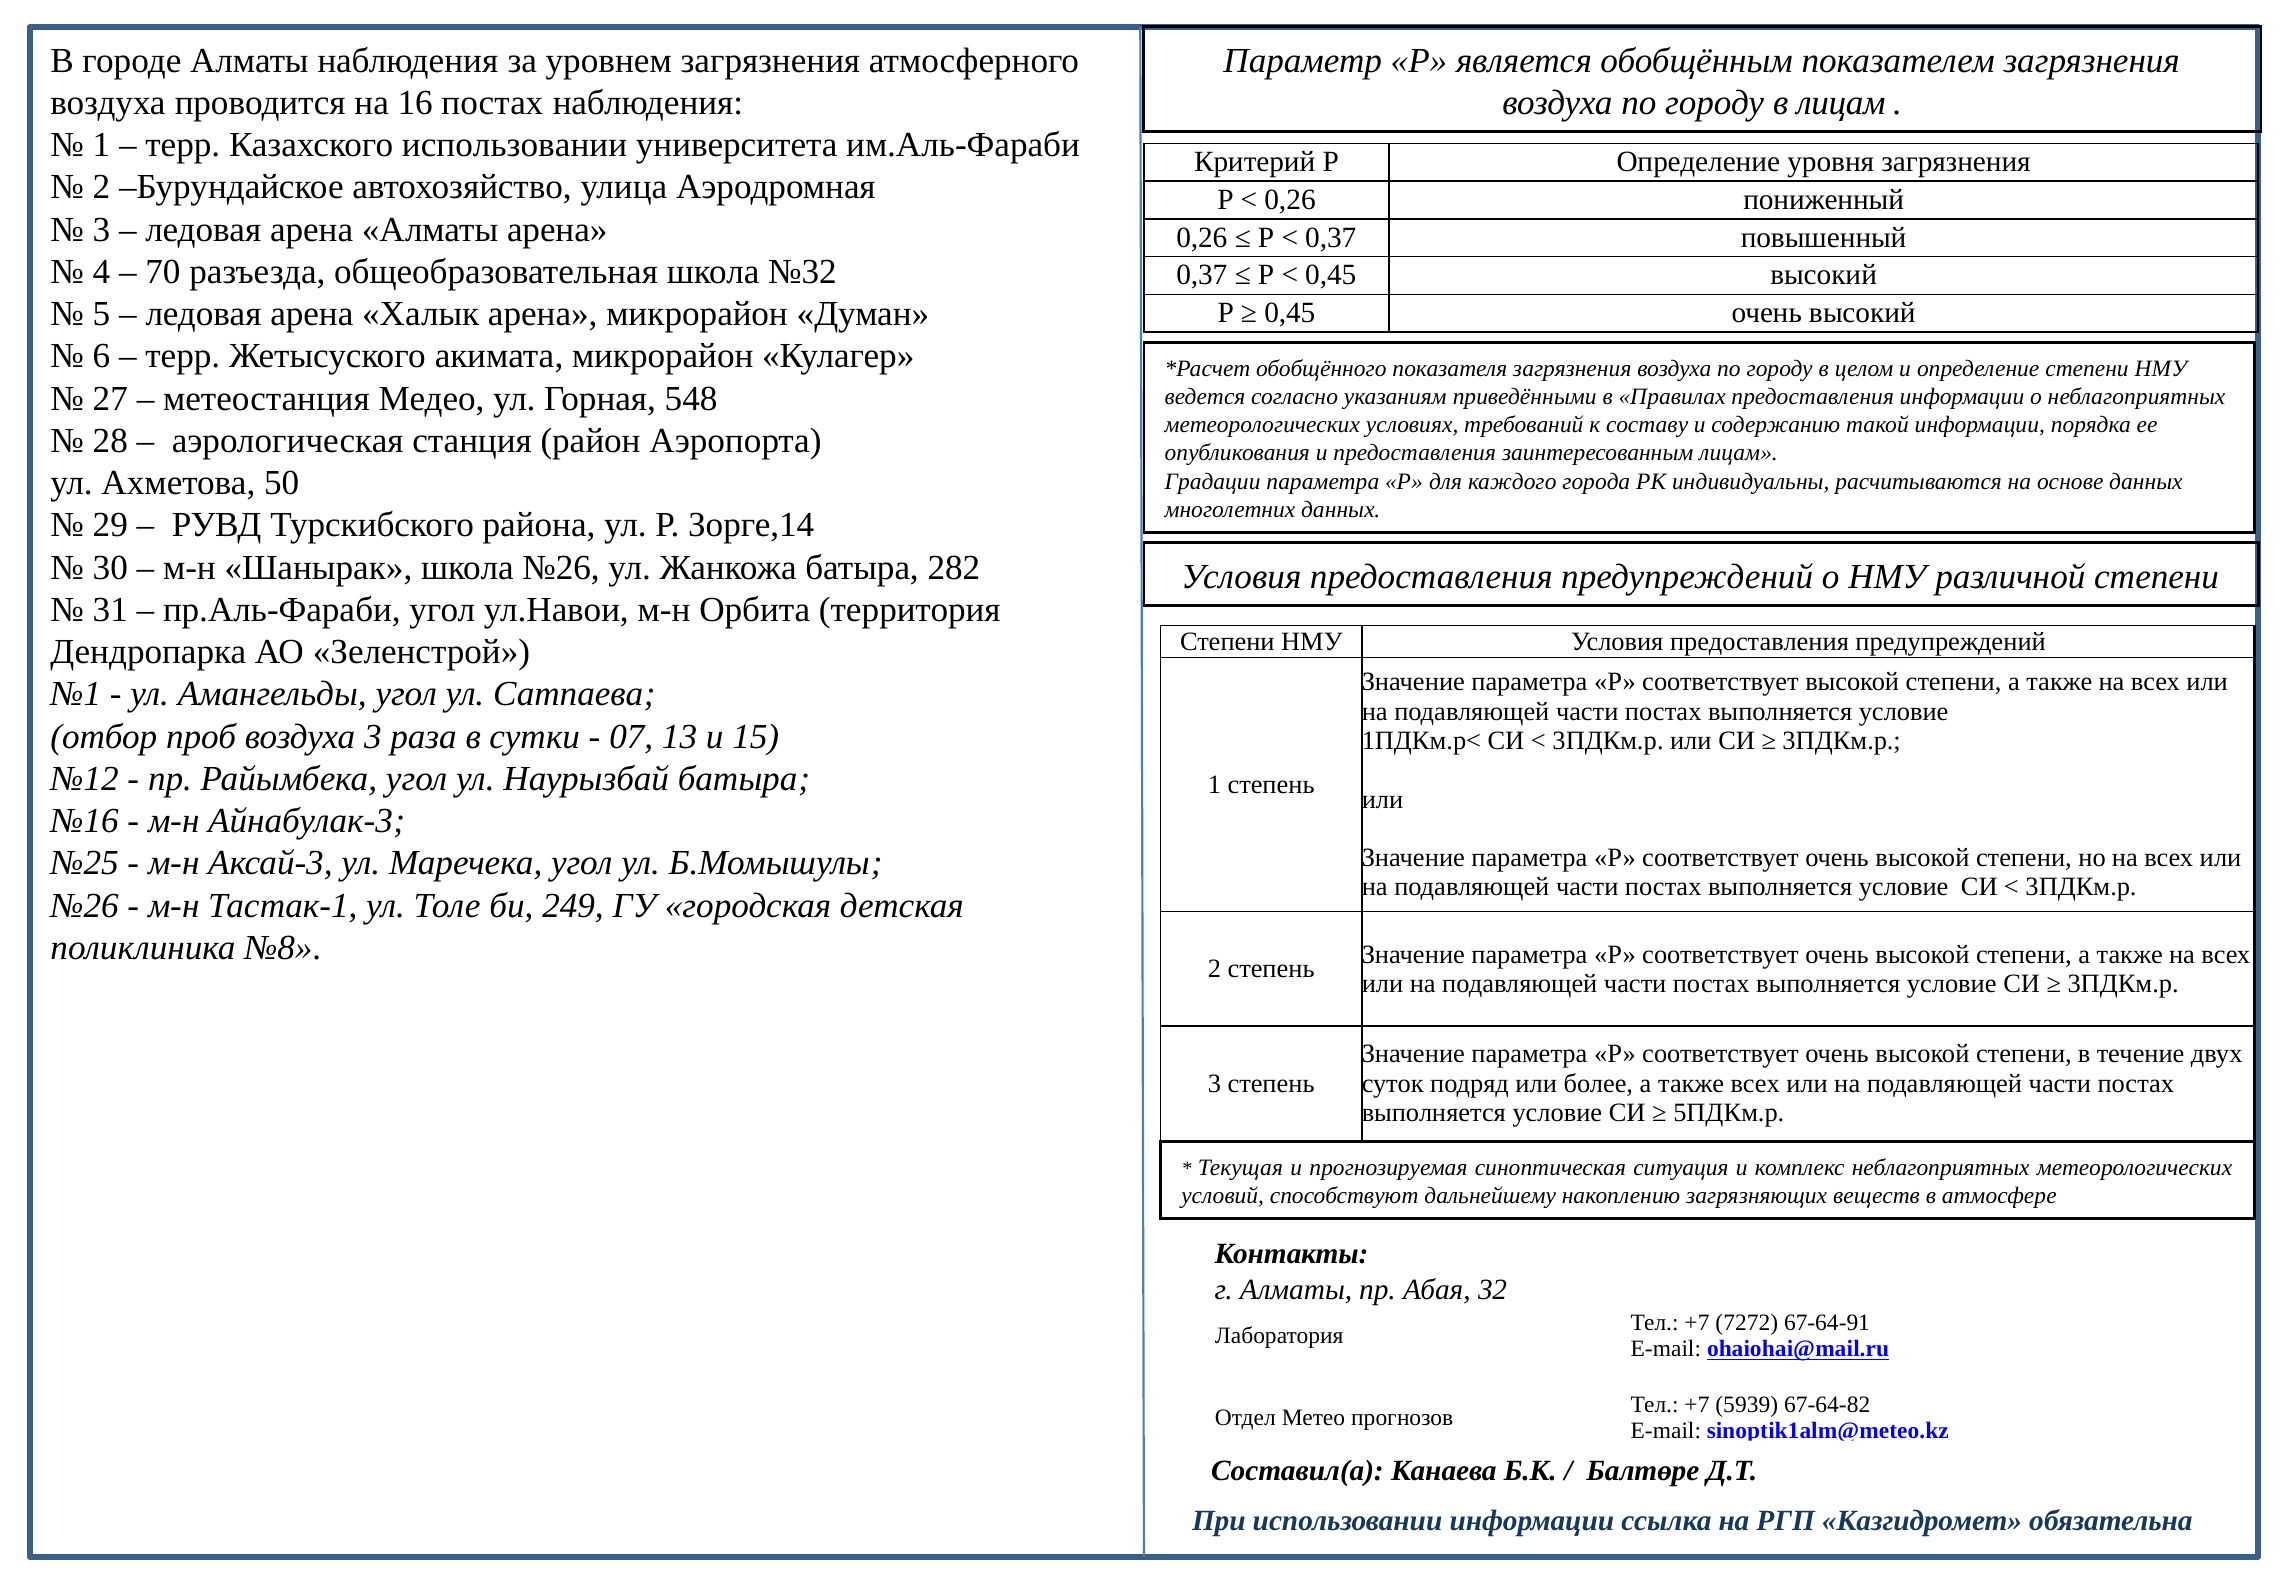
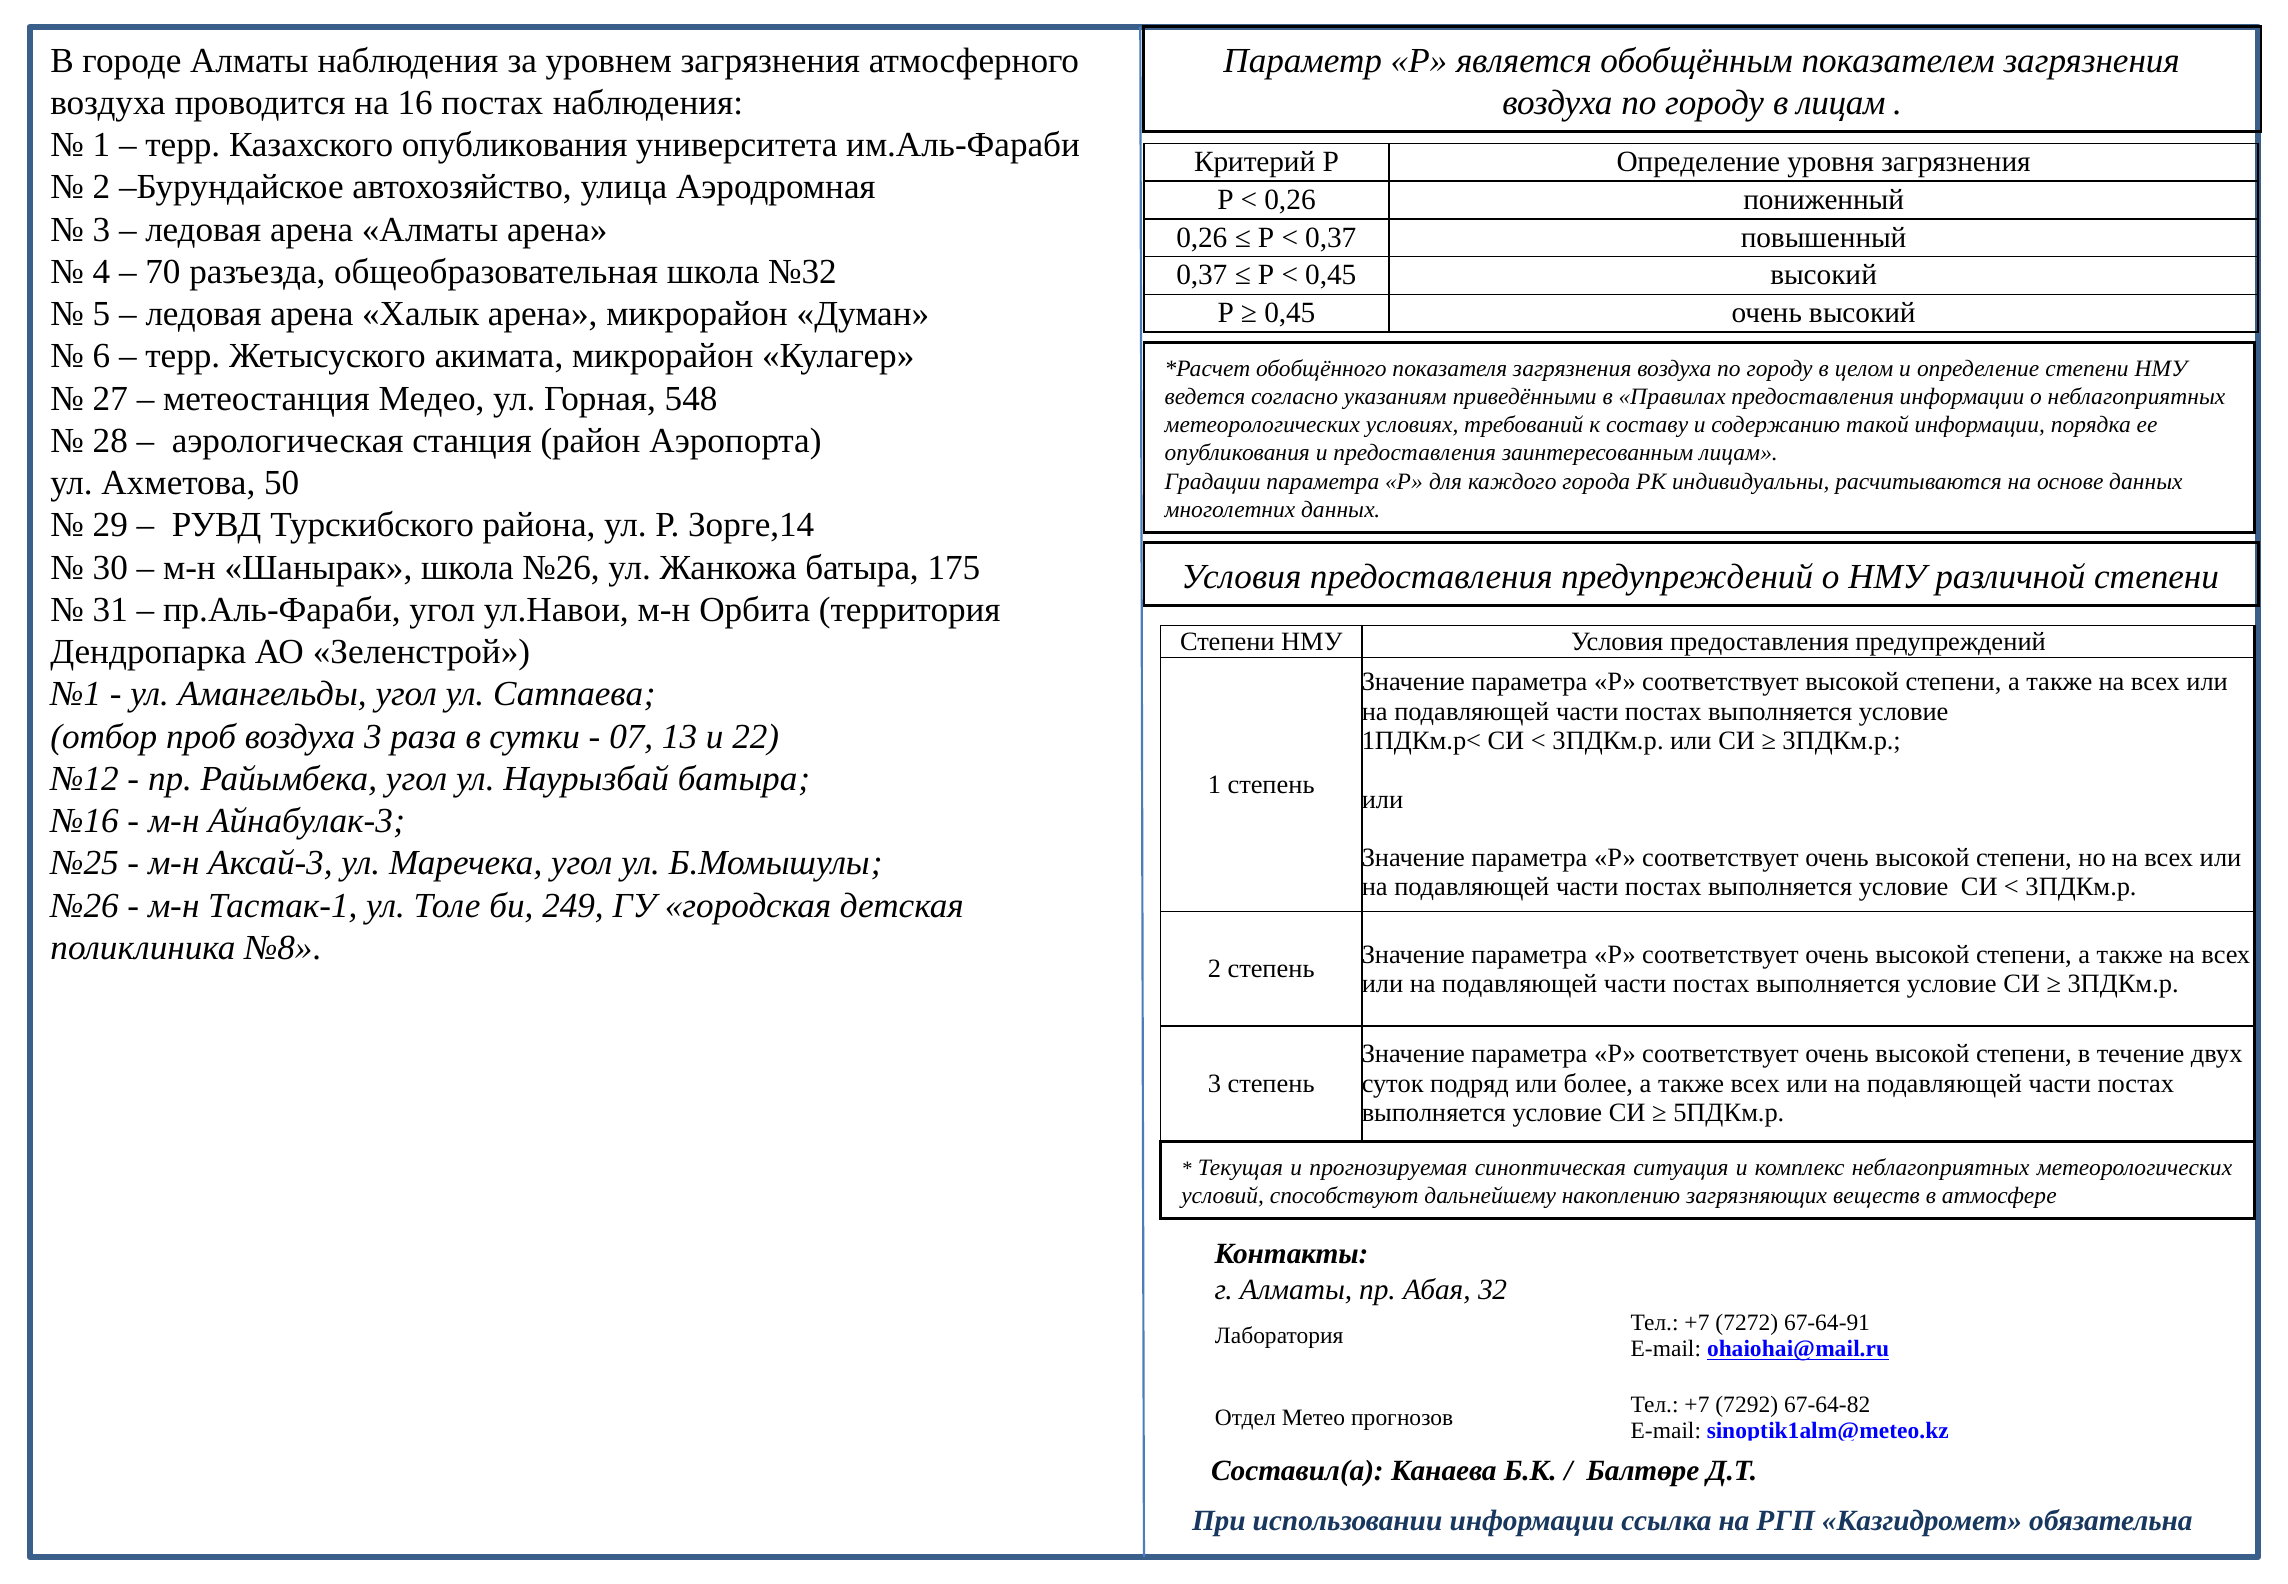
Казахского использовании: использовании -> опубликования (515, 145)
282: 282 -> 175 (954, 568)
15: 15 -> 22 (756, 736)
5939: 5939 -> 7292 (1747, 1405)
